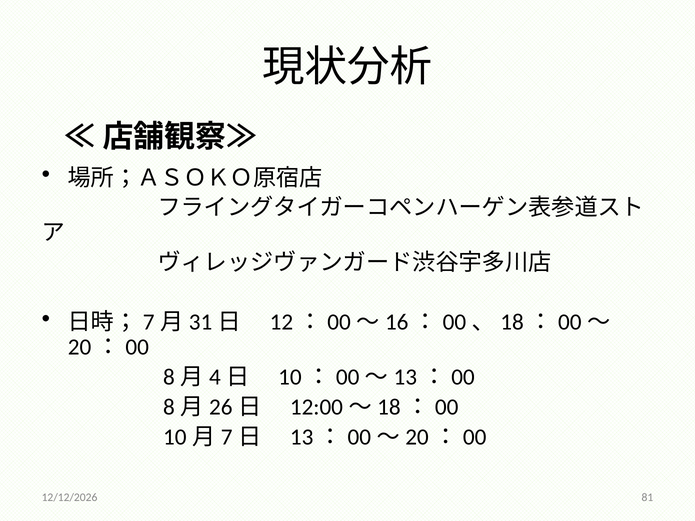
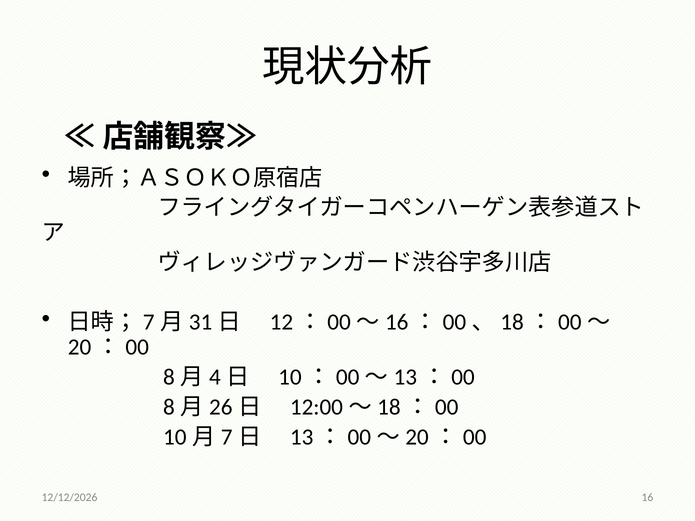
81: 81 -> 16 (647, 498)
